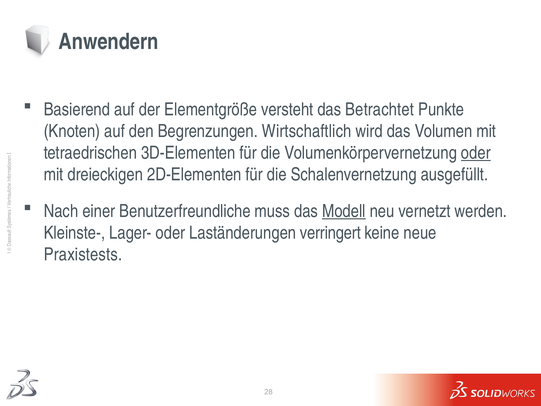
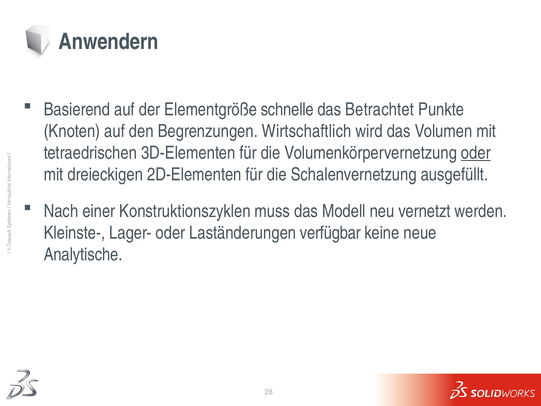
versteht: versteht -> schnelle (287, 109)
Benutzerfreundliche: Benutzerfreundliche -> Konstruktionszyklen (185, 211)
Modell underline: present -> none (344, 211)
verringert: verringert -> verfügbar (330, 233)
Praxistests: Praxistests -> Analytische (83, 254)
